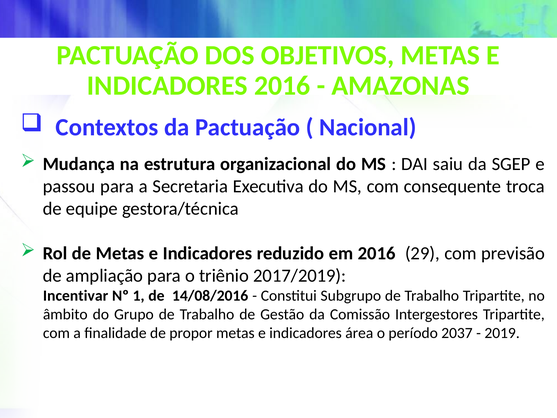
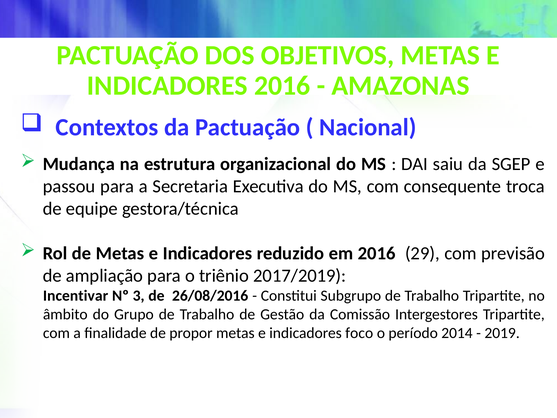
1: 1 -> 3 (139, 296)
14/08/2016: 14/08/2016 -> 26/08/2016 (210, 296)
área: área -> foco (359, 333)
2037: 2037 -> 2014 (457, 333)
